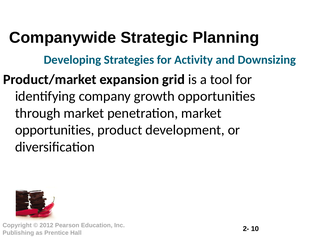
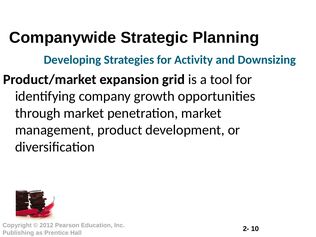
opportunities: opportunities -> management (55, 130)
